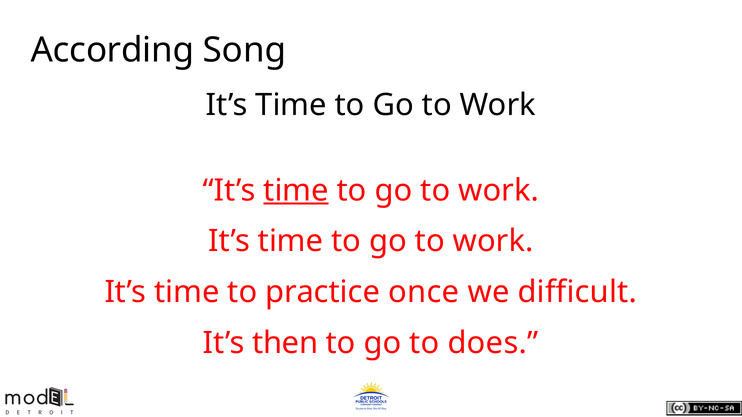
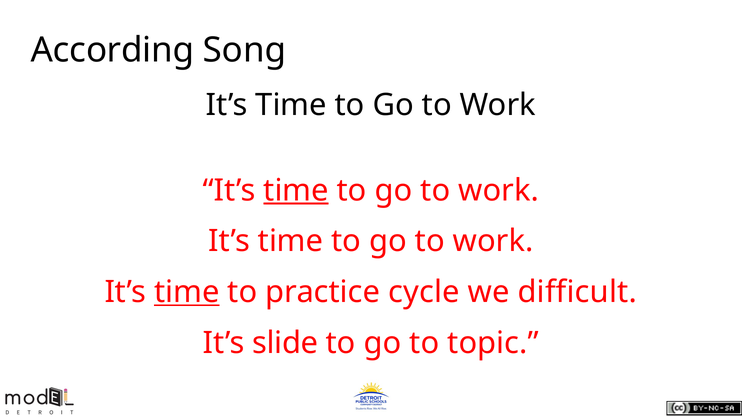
time underline: none -> present (187, 292)
once: once -> cycle (424, 292)
then: then -> slide (285, 343)
does: does -> topic (493, 343)
